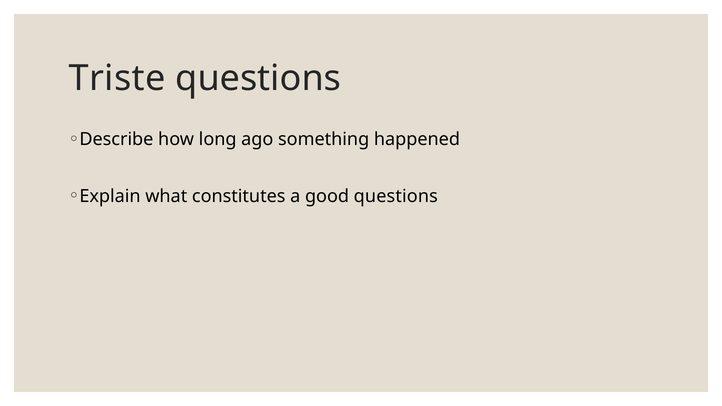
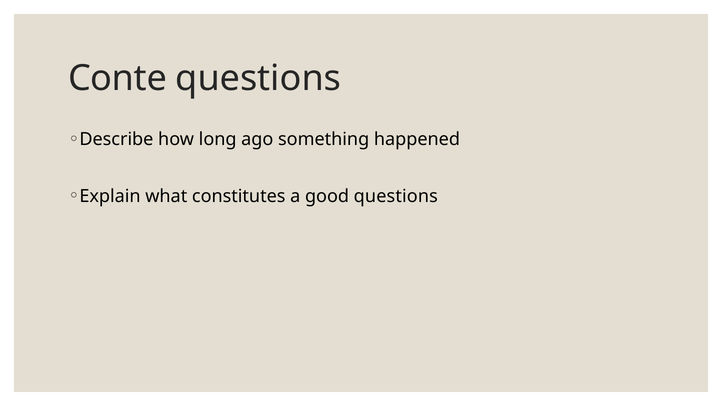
Triste: Triste -> Conte (117, 78)
